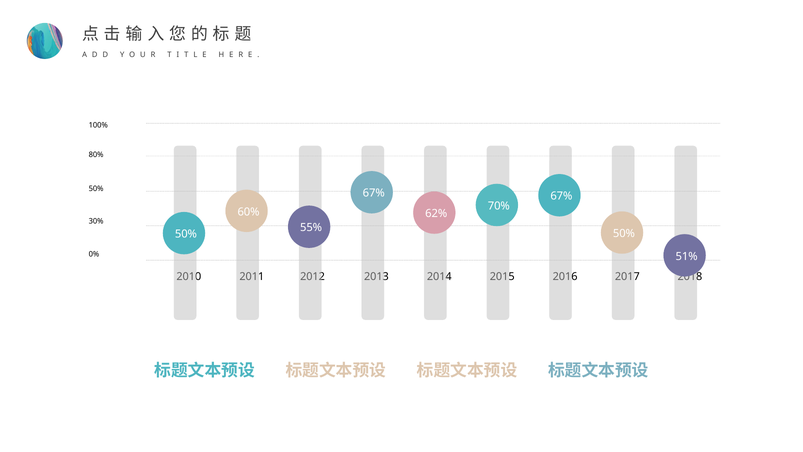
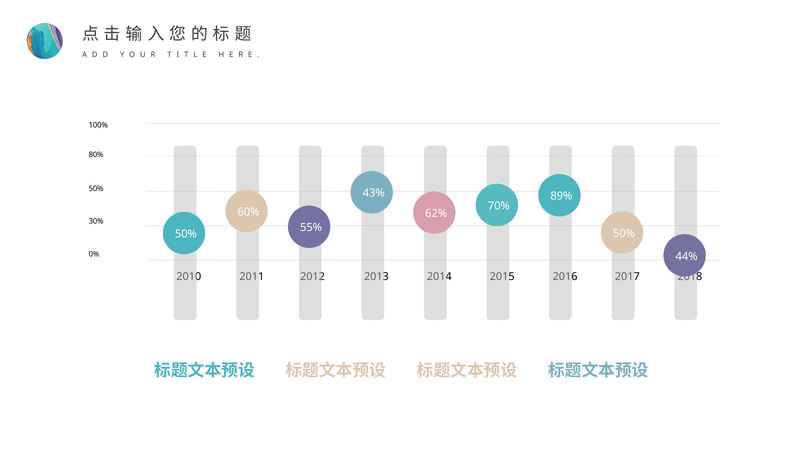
67%: 67% -> 43% (374, 193)
67%: 67% -> 89% (561, 196)
51%: 51% -> 44% (687, 256)
